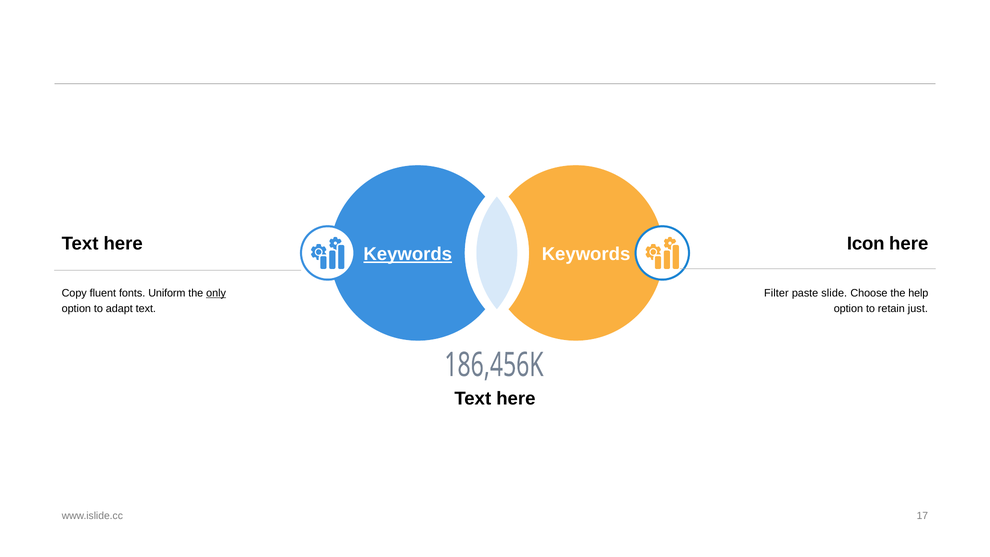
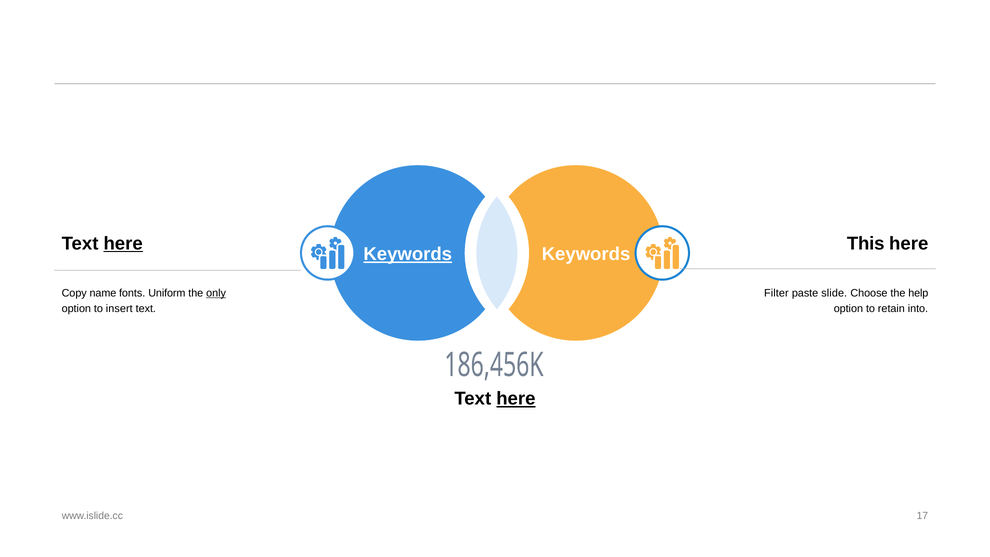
here underline: none -> present (123, 243)
Icon: Icon -> This (866, 243)
fluent: fluent -> name (103, 293)
adapt: adapt -> insert (119, 308)
just: just -> into (918, 308)
here underline: none -> present (516, 399)
